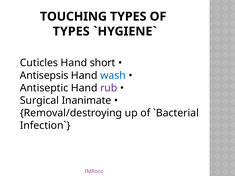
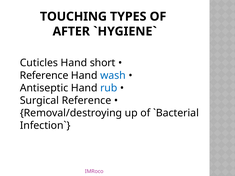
TYPES: TYPES -> AFTER (71, 31)
Antisepsis: Antisepsis -> Reference (44, 75)
rub colour: purple -> blue (109, 88)
Surgical Inanimate: Inanimate -> Reference (86, 101)
